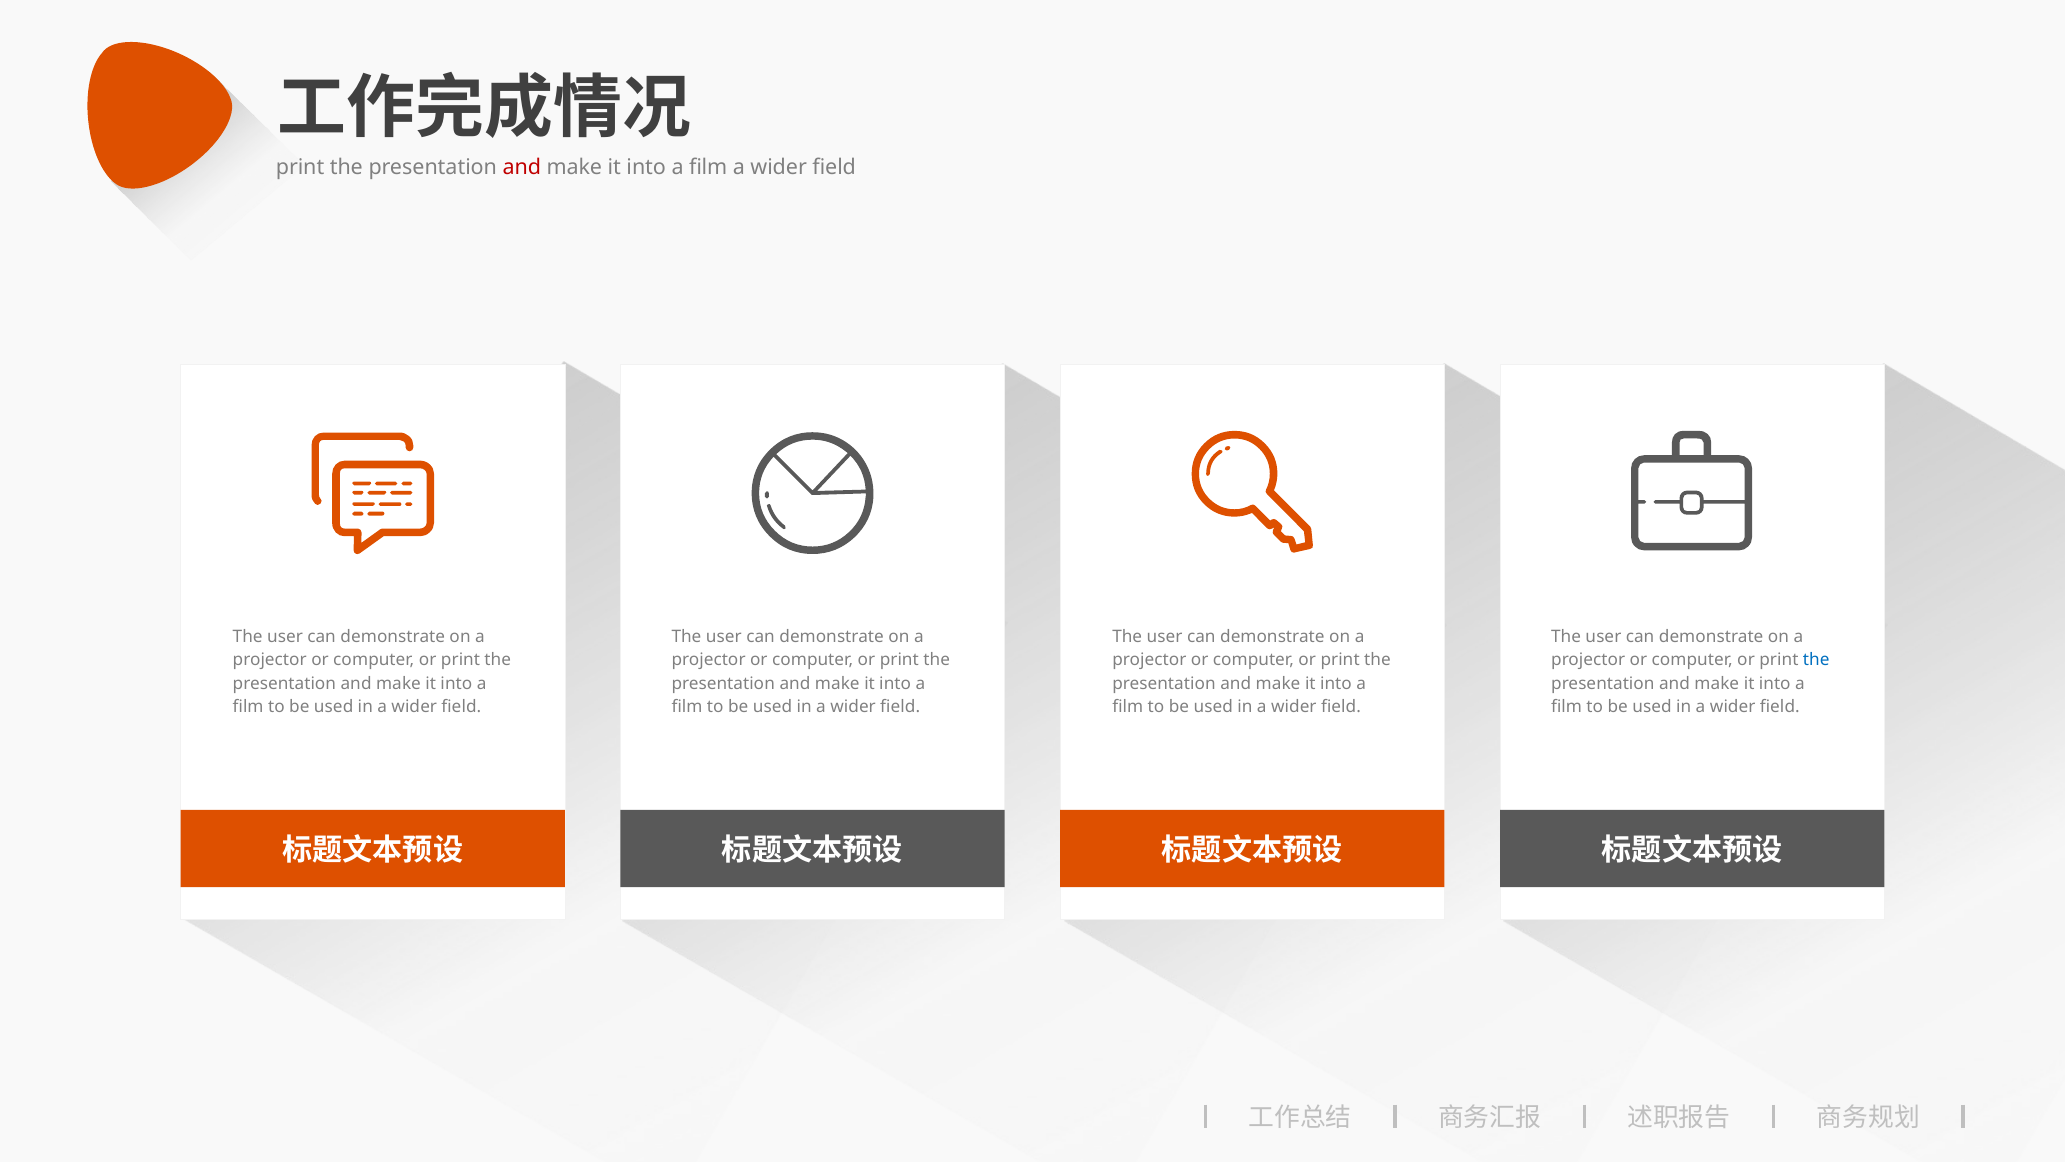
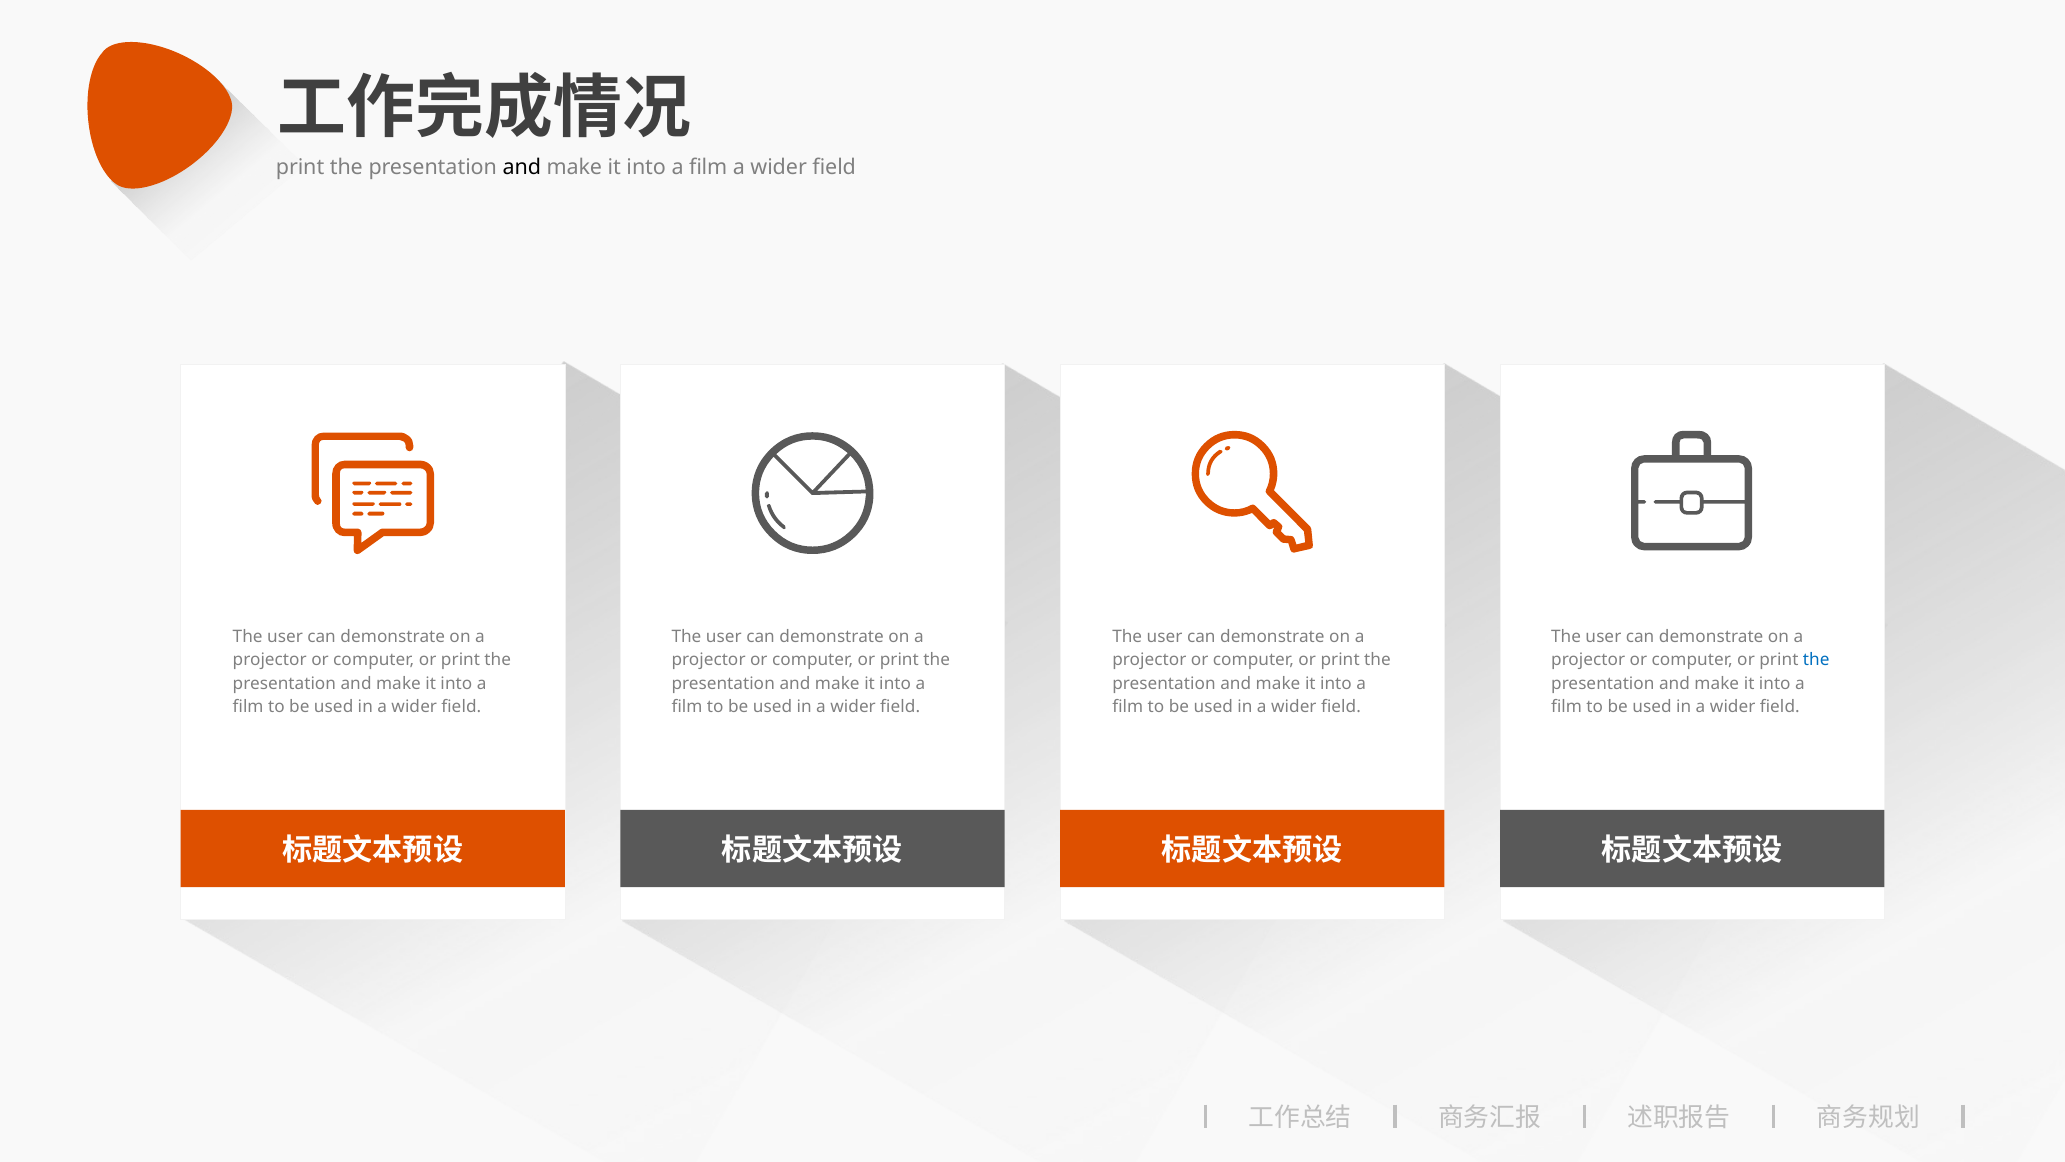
and colour: red -> black (522, 167)
